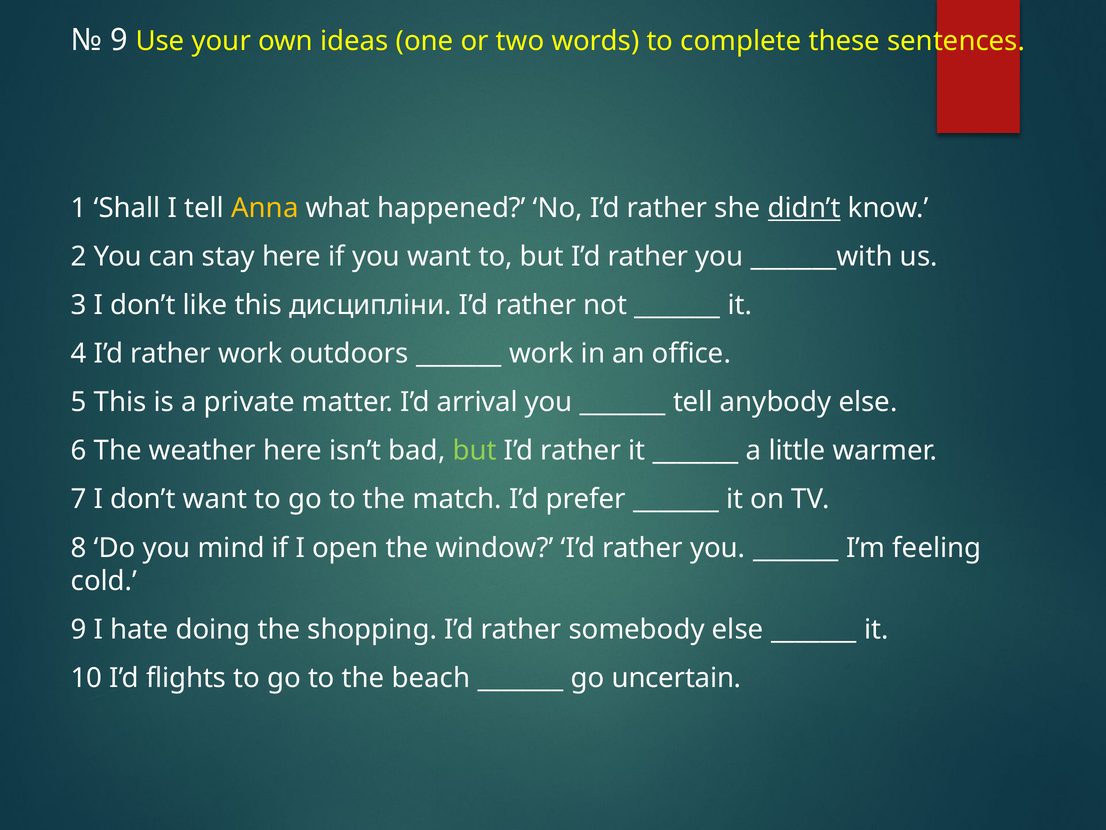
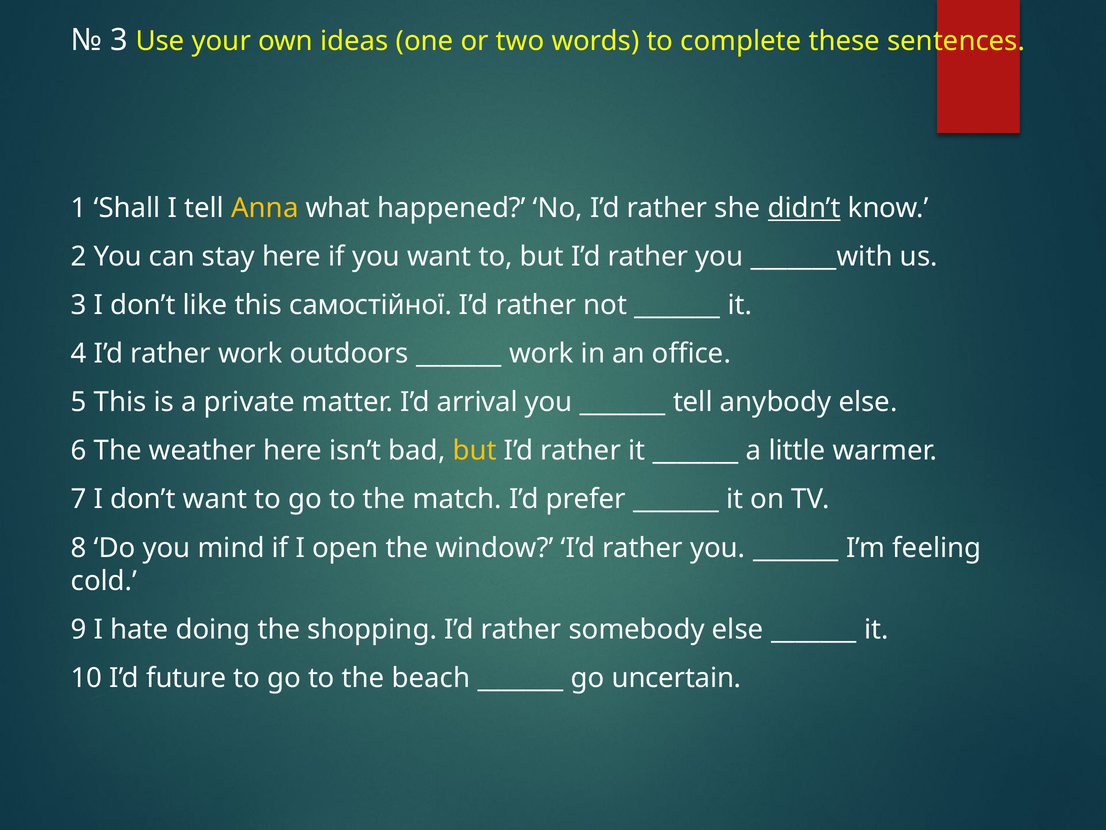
9: 9 -> 3 (119, 40)
дисципліни: дисципліни -> самостійної (371, 305)
but colour: light green -> yellow (475, 451)
flights: flights -> future (186, 678)
